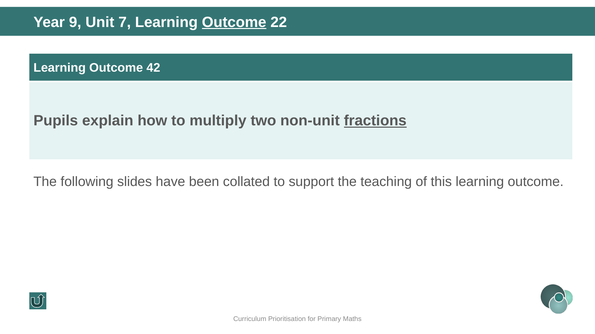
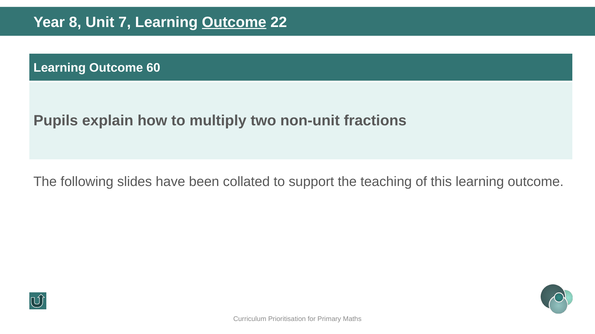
9: 9 -> 8 (75, 22)
42: 42 -> 60 (153, 68)
fractions underline: present -> none (375, 121)
